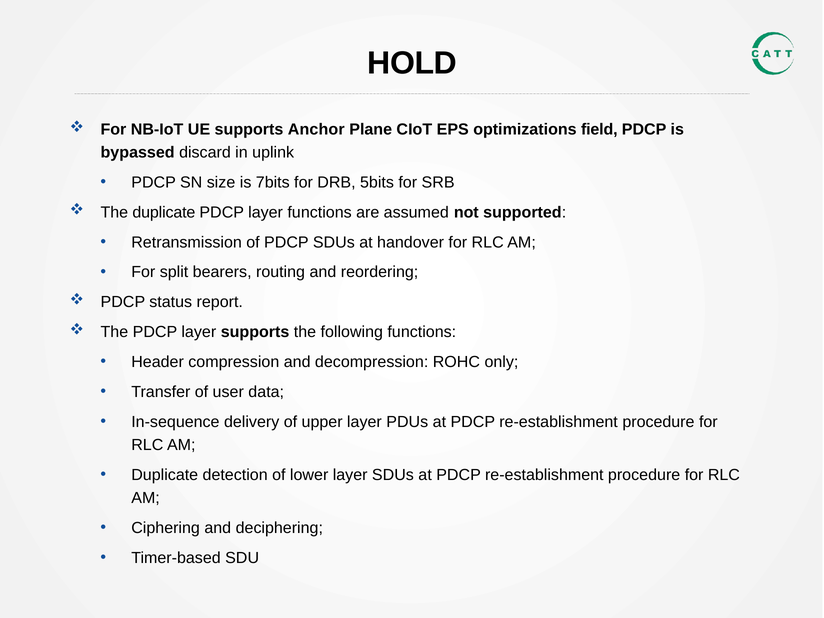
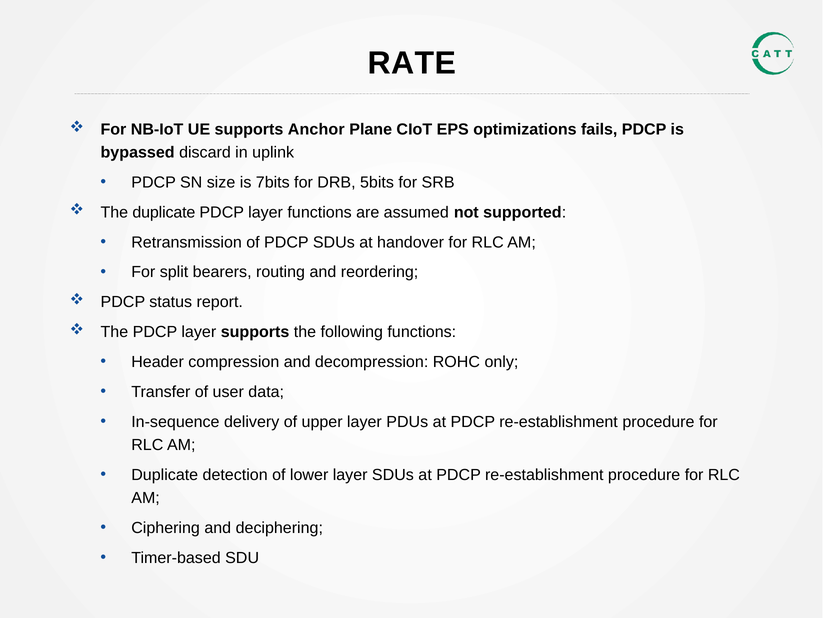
HOLD: HOLD -> RATE (412, 63)
field: field -> fails (599, 129)
